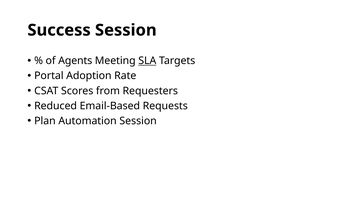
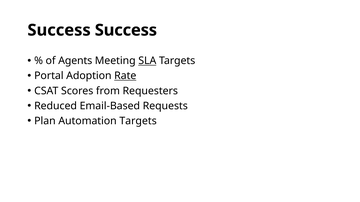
Success Session: Session -> Success (126, 30)
Rate underline: none -> present (125, 76)
Automation Session: Session -> Targets (138, 121)
